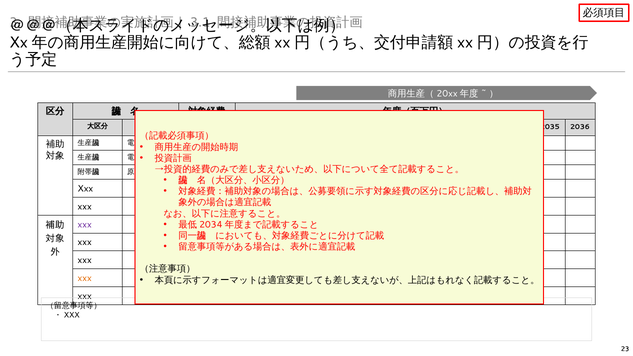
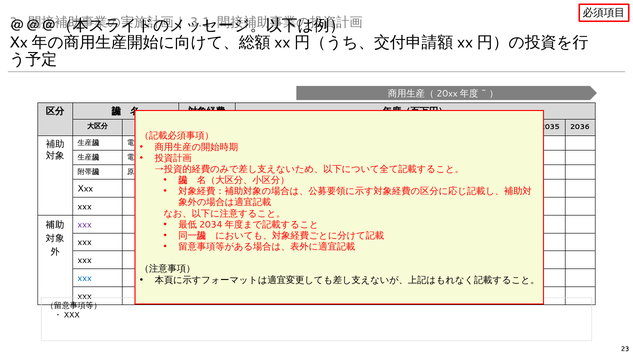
xxx colour: orange -> blue (85, 278)
